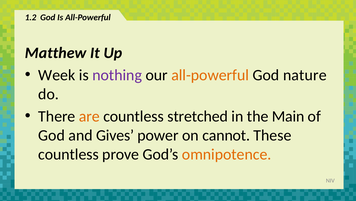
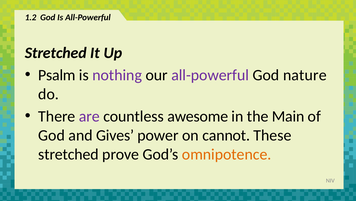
Matthew: Matthew -> Stretched (56, 53)
Week: Week -> Psalm (57, 75)
all-powerful colour: orange -> purple (210, 75)
are colour: orange -> purple (89, 116)
stretched: stretched -> awesome (198, 116)
countless: countless -> stretched (69, 154)
